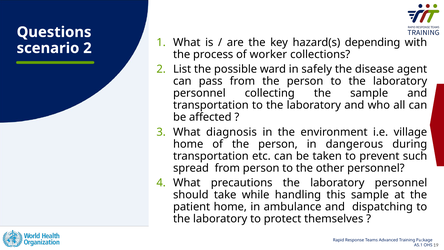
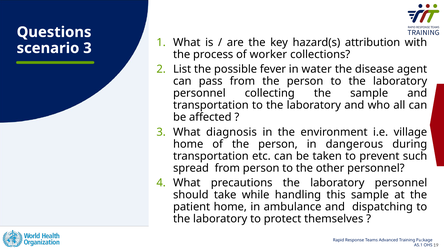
depending: depending -> attribution (373, 42)
scenario 2: 2 -> 3 (87, 48)
ward: ward -> fever (273, 69)
safely: safely -> water (317, 69)
